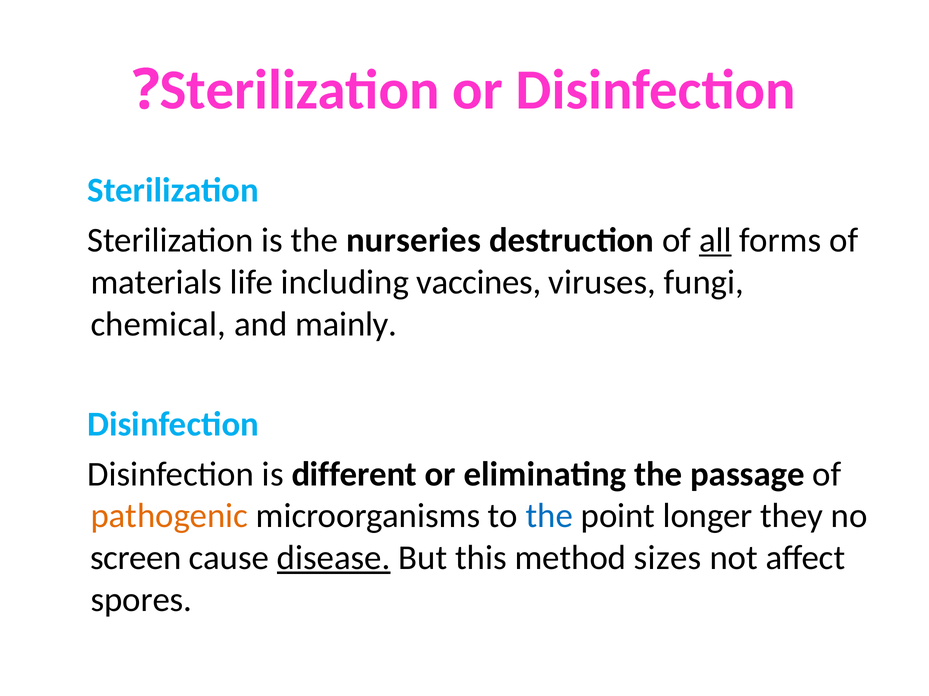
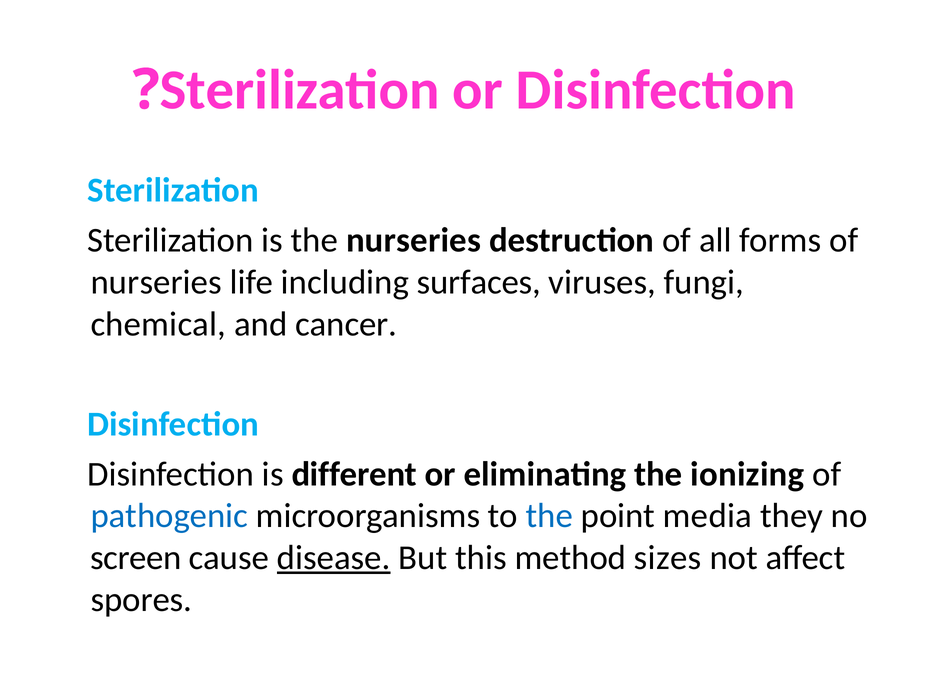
all underline: present -> none (715, 241)
materials: materials -> nurseries (156, 283)
vaccines: vaccines -> surfaces (479, 283)
mainly: mainly -> cancer (346, 324)
passage: passage -> ionizing (747, 475)
pathogenic colour: orange -> blue (169, 517)
longer: longer -> media (708, 517)
